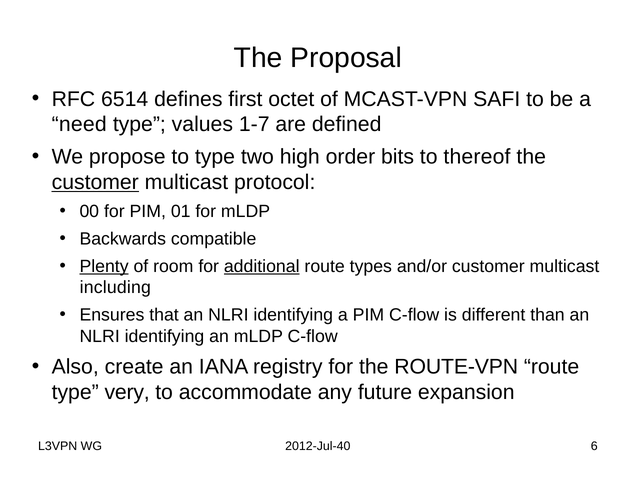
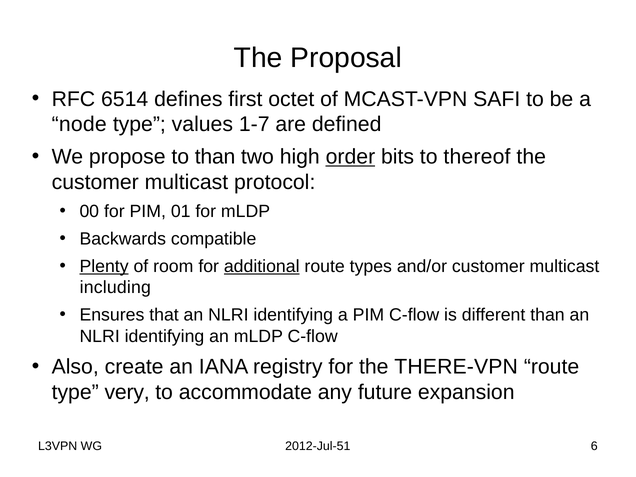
need: need -> node (79, 124)
to type: type -> than (215, 157)
order underline: none -> present (350, 157)
customer underline: present -> none (95, 182)
ROUTE-VPN: ROUTE-VPN -> THERE-VPN (456, 367)
2012-Jul-40: 2012-Jul-40 -> 2012-Jul-51 (318, 446)
